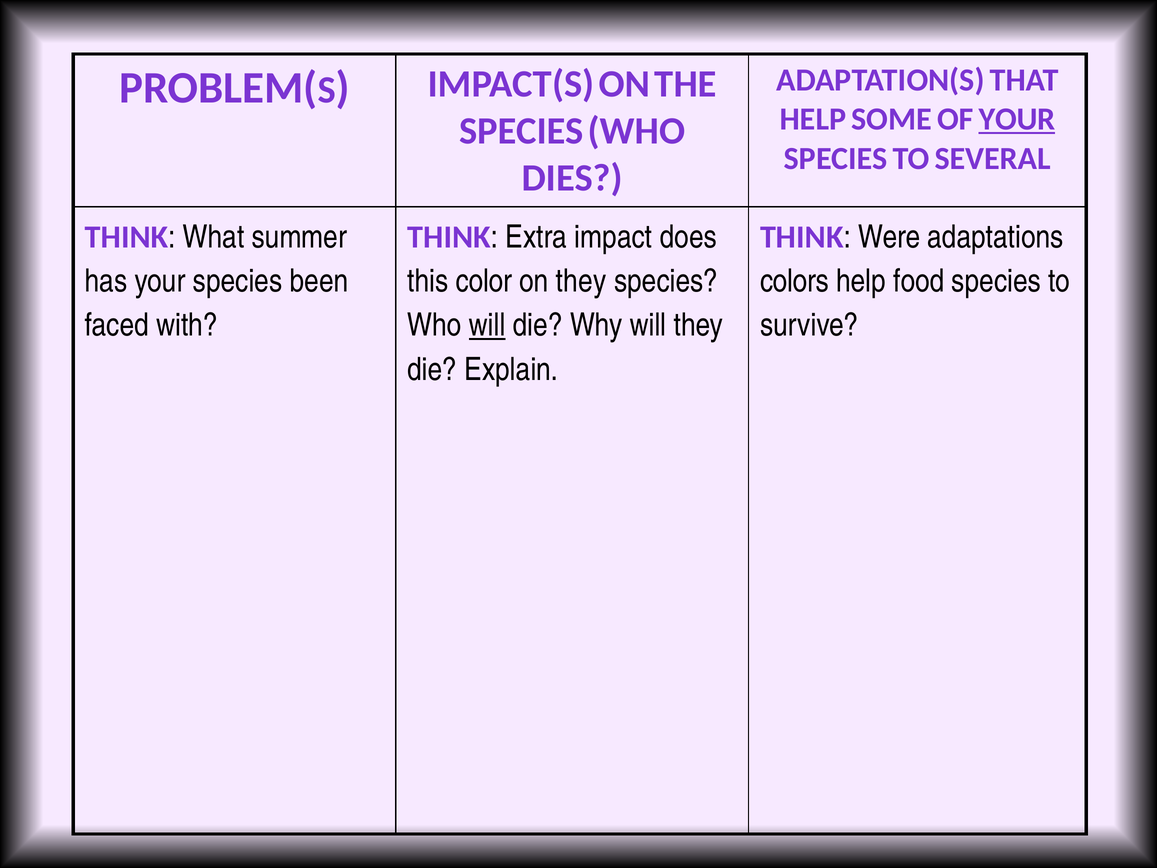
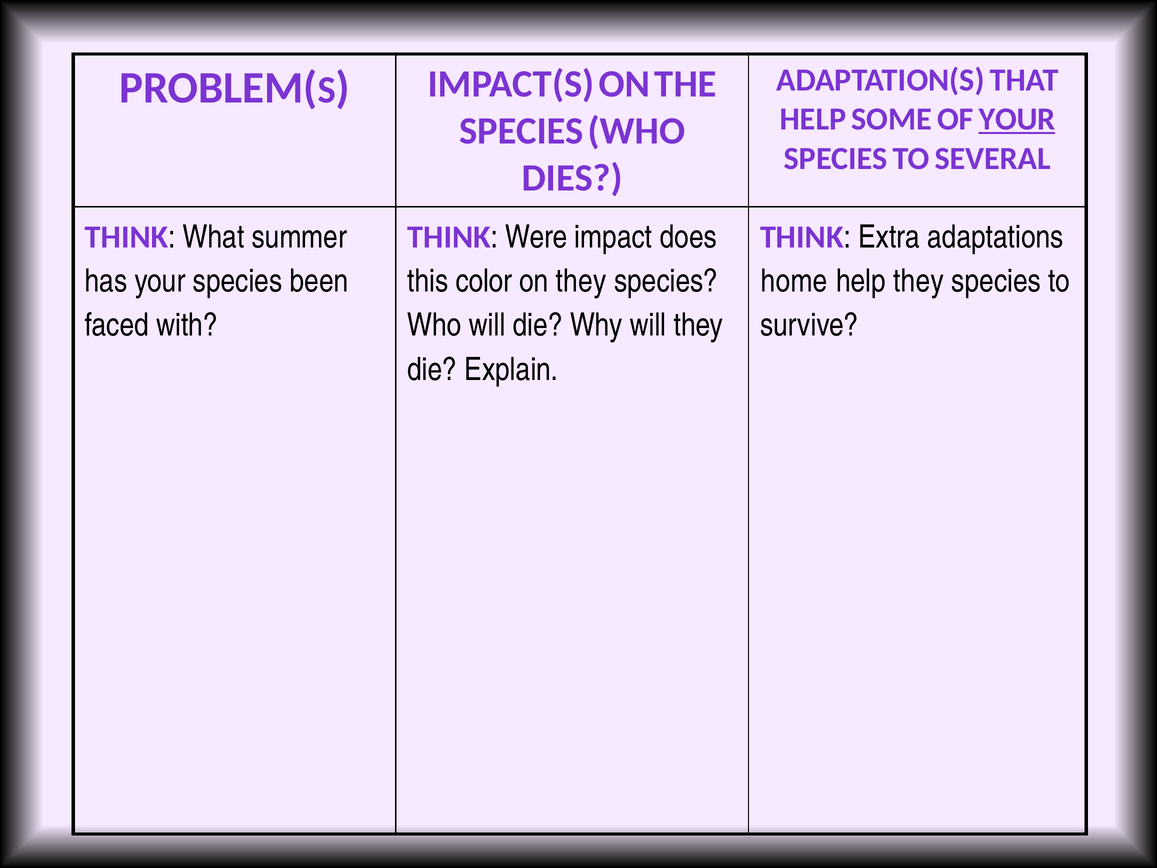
Extra: Extra -> Were (536, 237)
Were: Were -> Extra (889, 237)
colors: colors -> home (794, 281)
help food: food -> they (919, 281)
will underline: present -> none (487, 325)
